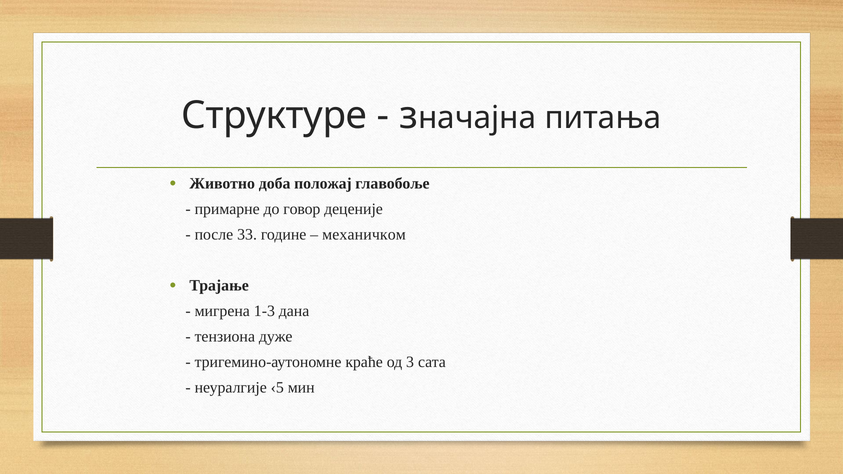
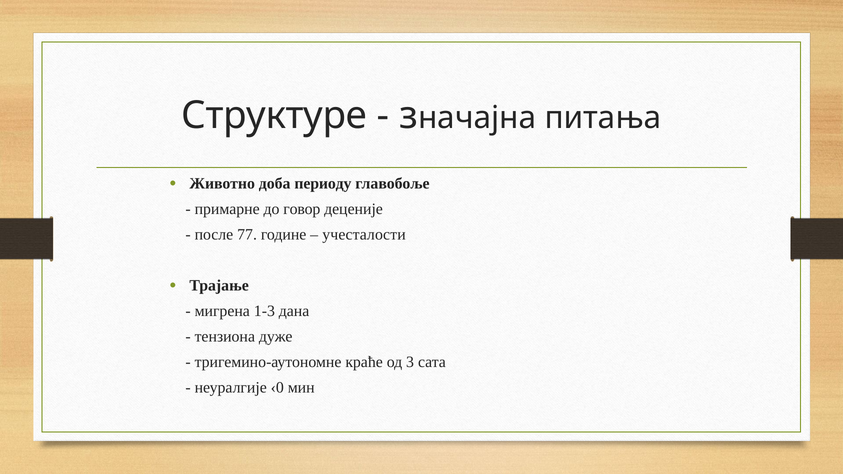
положај: положај -> периоду (323, 184)
33: 33 -> 77 (247, 235)
механичком: механичком -> учесталости (364, 235)
‹5: ‹5 -> ‹0 (277, 388)
